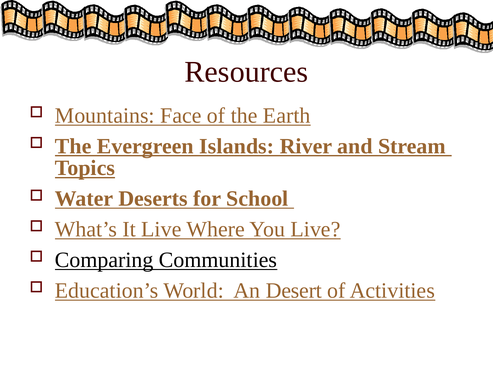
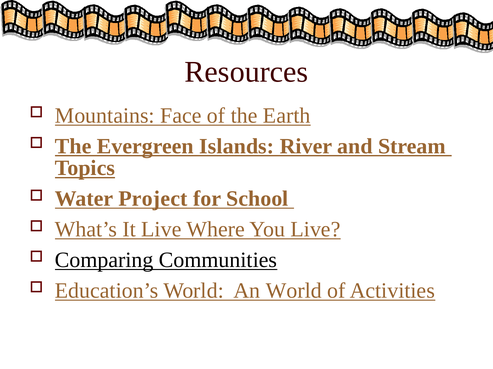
Deserts: Deserts -> Project (153, 199)
An Desert: Desert -> World (294, 291)
